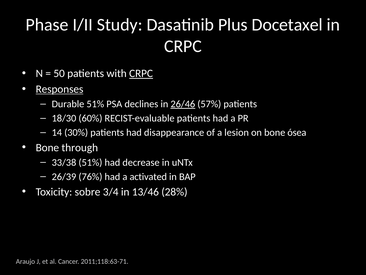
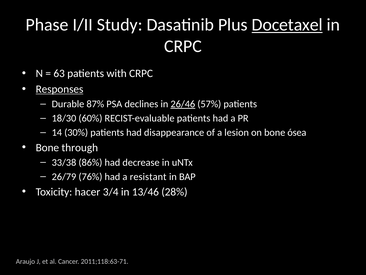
Docetaxel underline: none -> present (287, 25)
50: 50 -> 63 (59, 73)
CRPC underline: present -> none (141, 73)
Durable 51%: 51% -> 87% (95, 104)
33/38 51%: 51% -> 86% (90, 162)
26/39: 26/39 -> 26/79 (64, 176)
activated: activated -> resistant (148, 176)
sobre: sobre -> hacer (87, 192)
